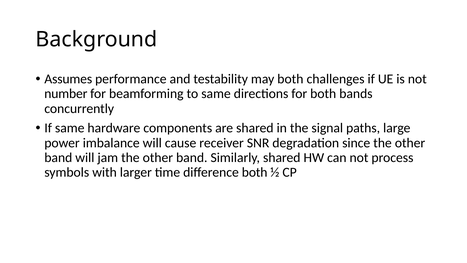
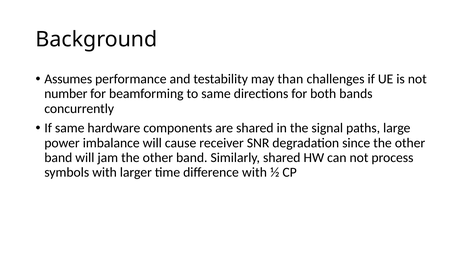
may both: both -> than (290, 79)
difference both: both -> with (254, 172)
